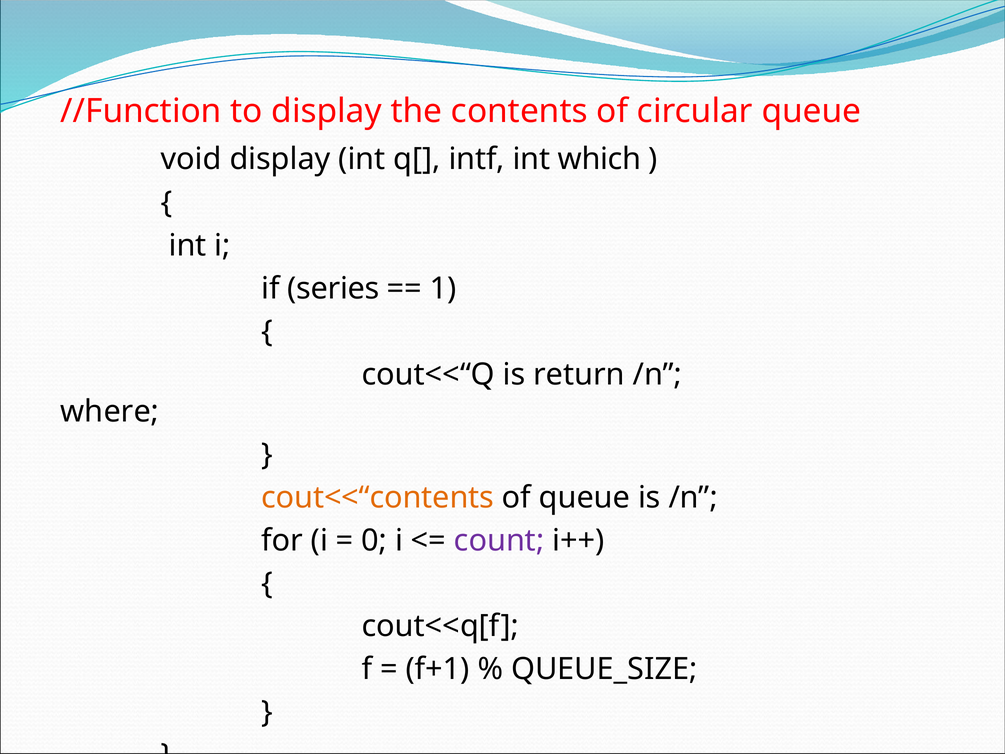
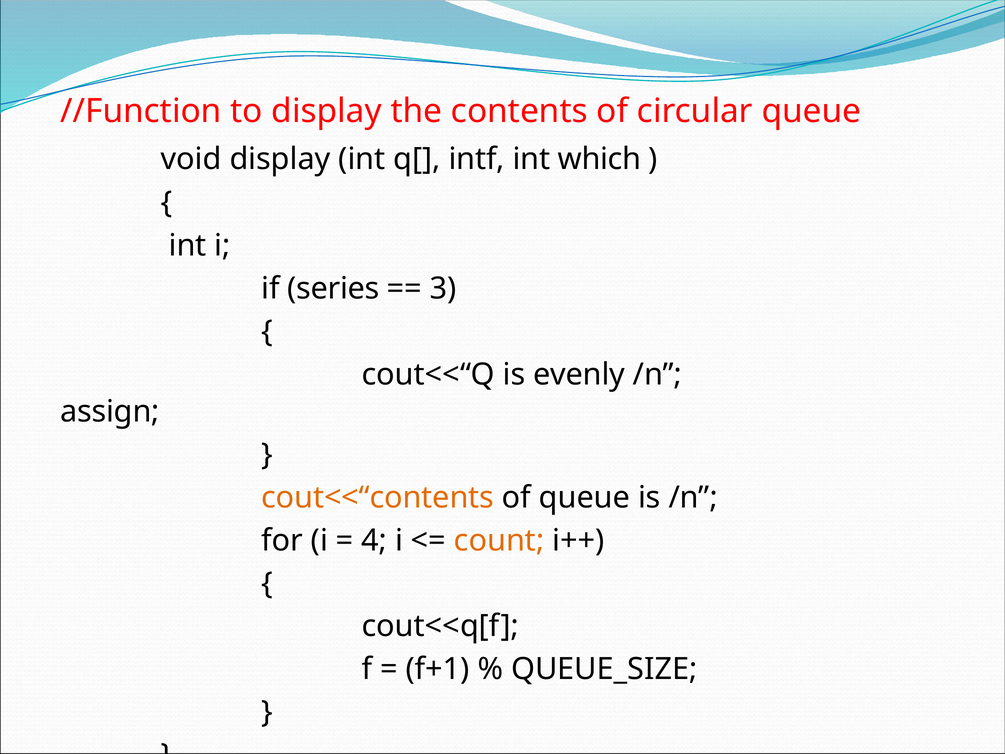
1: 1 -> 3 (443, 289)
return: return -> evenly (579, 374)
where: where -> assign (110, 411)
0: 0 -> 4 (374, 540)
count colour: purple -> orange (499, 540)
